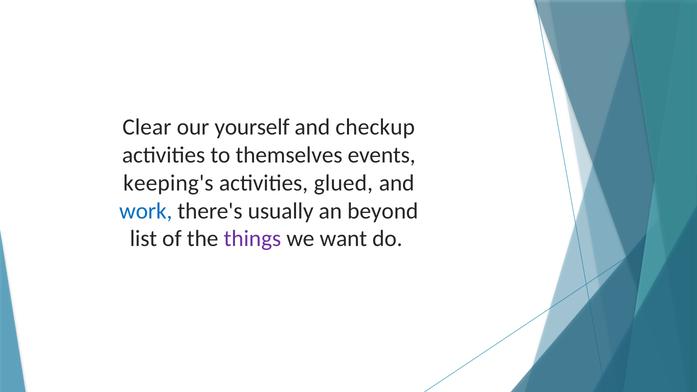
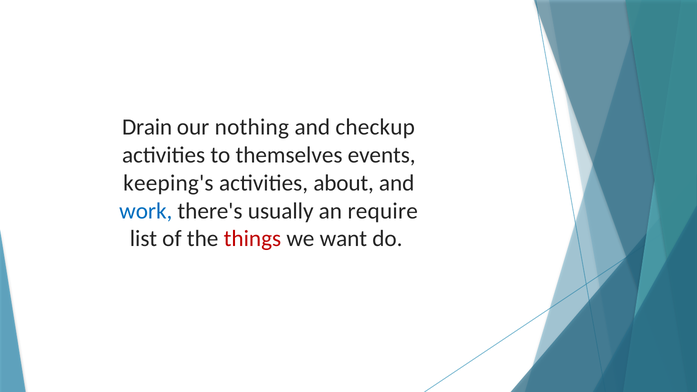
Clear: Clear -> Drain (147, 127)
yourself: yourself -> nothing (252, 127)
glued: glued -> about (344, 183)
beyond: beyond -> require (383, 211)
things colour: purple -> red (252, 239)
